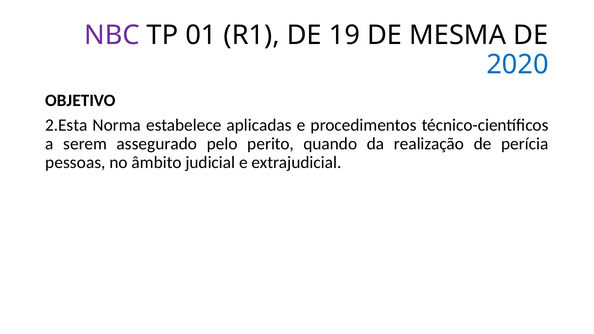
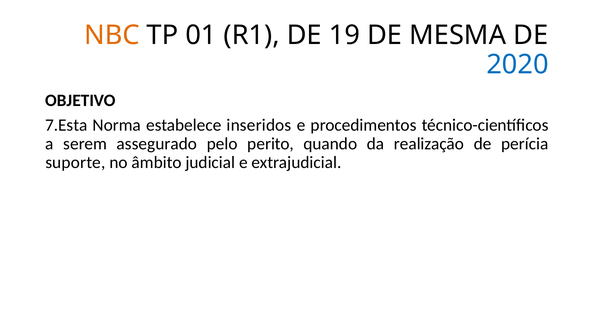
NBC colour: purple -> orange (112, 35)
2.Esta: 2.Esta -> 7.Esta (66, 125)
aplicadas: aplicadas -> inseridos (259, 125)
pessoas: pessoas -> suporte (75, 163)
